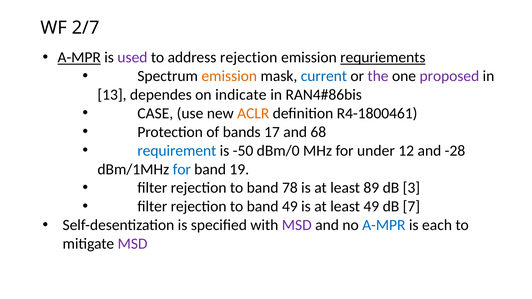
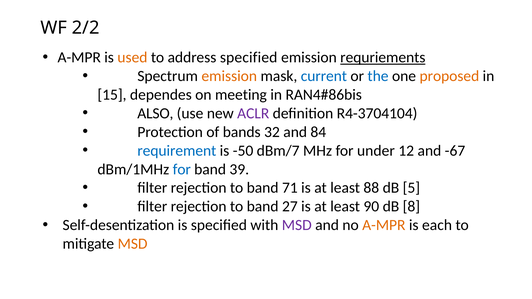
2/7: 2/7 -> 2/2 (86, 28)
A-MPR underline: present -> none (79, 58)
used colour: purple -> orange (132, 58)
address rejection: rejection -> specified (249, 58)
the colour: purple -> blue (378, 76)
proposed colour: purple -> orange (449, 76)
13: 13 -> 15 (112, 95)
indicate: indicate -> meeting (241, 95)
CASE: CASE -> ALSO (155, 113)
ACLR colour: orange -> purple (253, 113)
R4-1800461: R4-1800461 -> R4-3704104 (377, 113)
17: 17 -> 32 (272, 132)
68: 68 -> 84 (318, 132)
dBm/0: dBm/0 -> dBm/7 (278, 151)
-28: -28 -> -67 (455, 151)
19: 19 -> 39 (239, 169)
78: 78 -> 71 (290, 188)
89: 89 -> 88 (371, 188)
3: 3 -> 5 (411, 188)
band 49: 49 -> 27 (290, 207)
least 49: 49 -> 90 (371, 207)
7: 7 -> 8 (411, 207)
A-MPR colour: blue -> orange (384, 225)
MSD colour: purple -> orange (133, 244)
